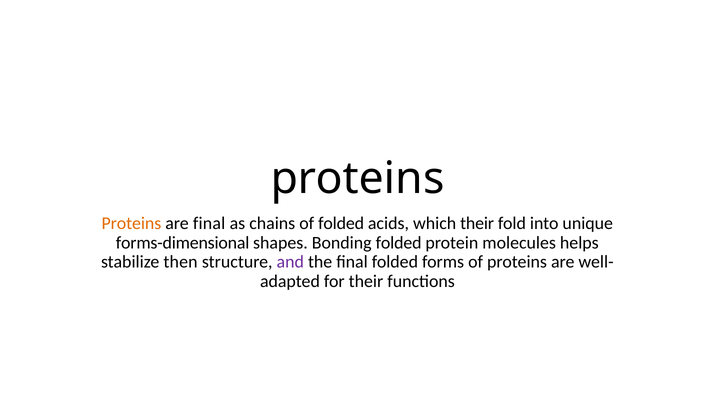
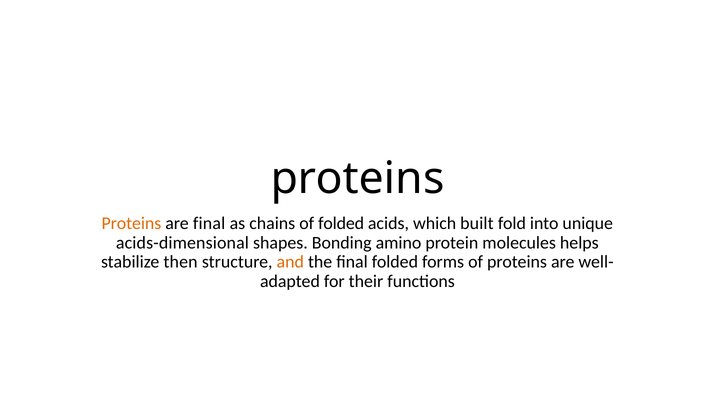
which their: their -> built (477, 223)
forms-dimensional: forms-dimensional -> acids-dimensional (182, 243)
Bonding folded: folded -> amino (399, 243)
and colour: purple -> orange (290, 262)
